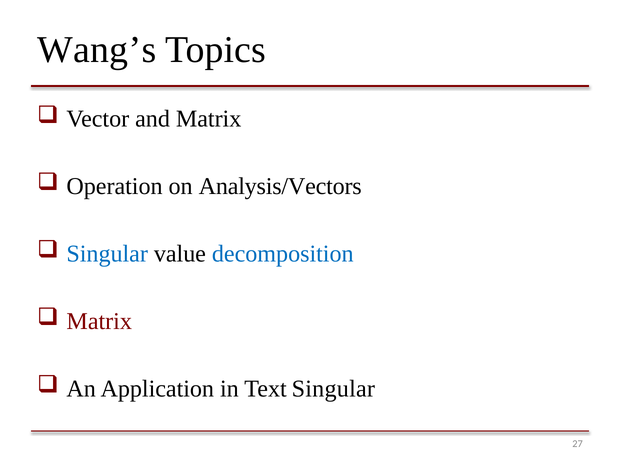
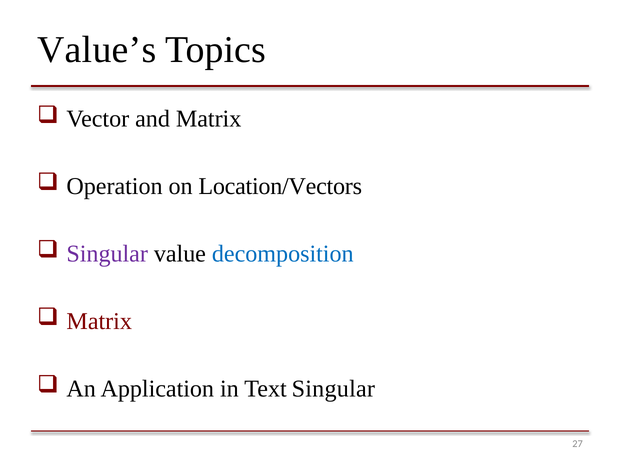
Wang’s: Wang’s -> Value’s (97, 50)
Analysis/Vectors: Analysis/Vectors -> Location/Vectors (280, 186)
Singular colour: blue -> purple (107, 254)
